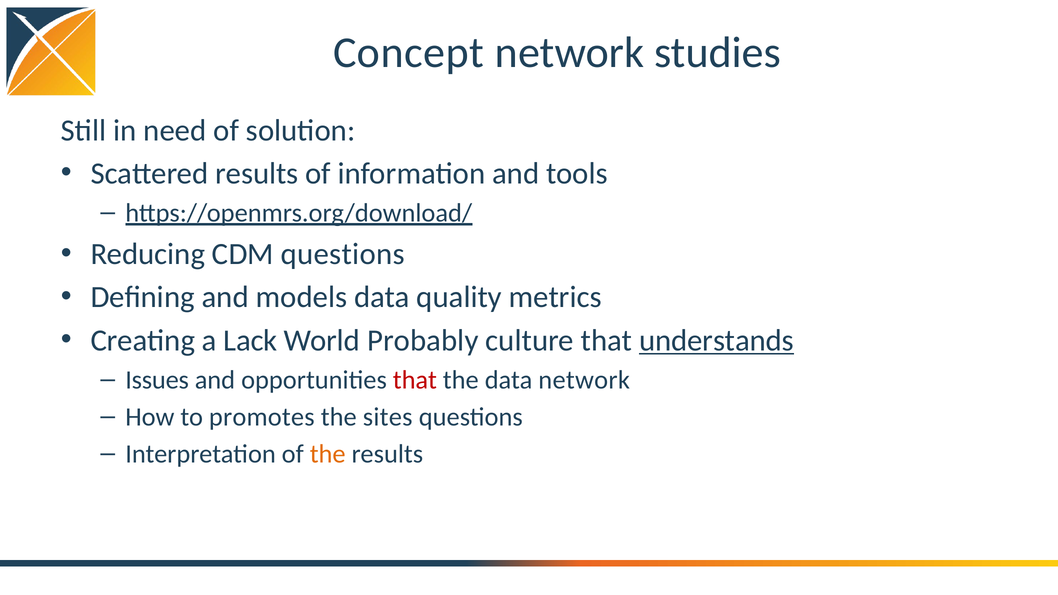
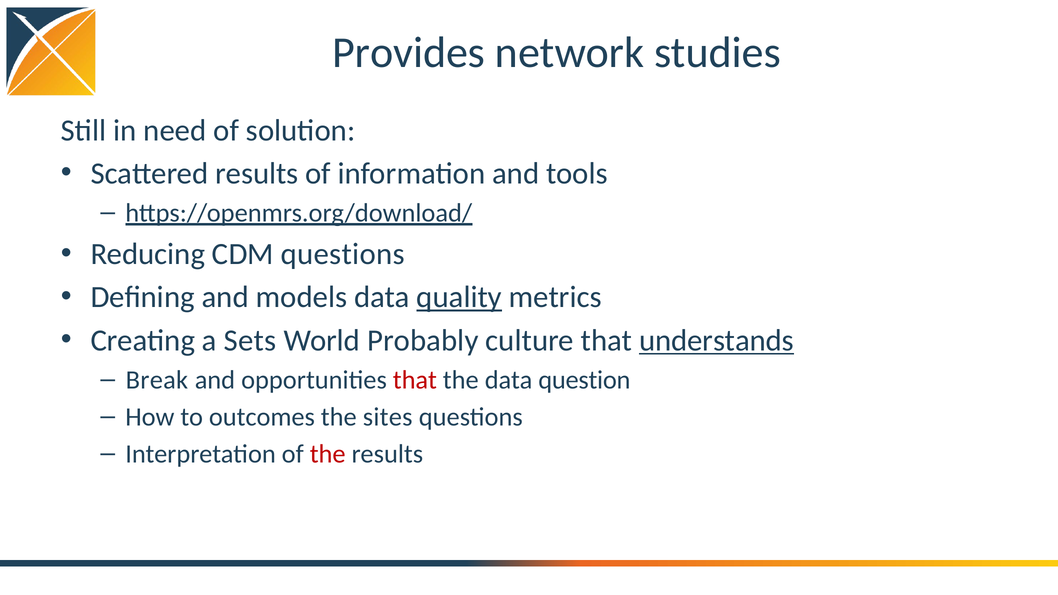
Concept: Concept -> Provides (409, 53)
quality underline: none -> present (459, 297)
Lack: Lack -> Sets (250, 341)
Issues: Issues -> Break (157, 380)
data network: network -> question (584, 380)
promotes: promotes -> outcomes (262, 417)
the colour: orange -> red (328, 454)
